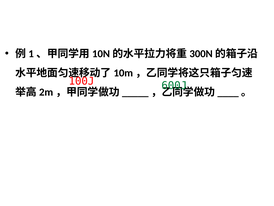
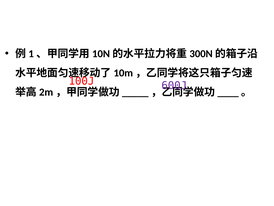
600J colour: green -> purple (174, 85)
